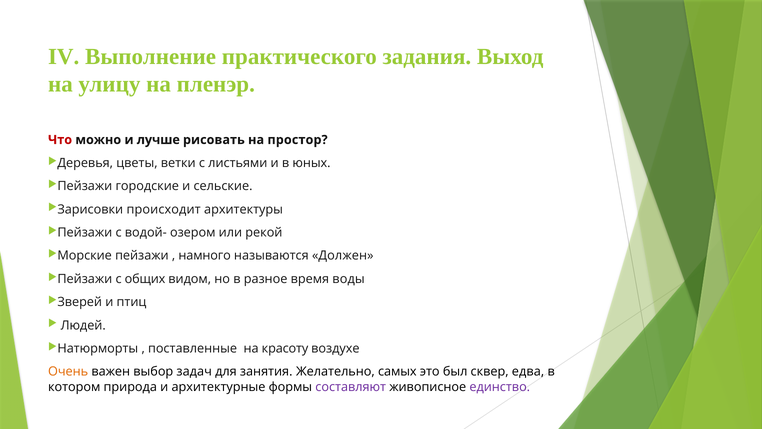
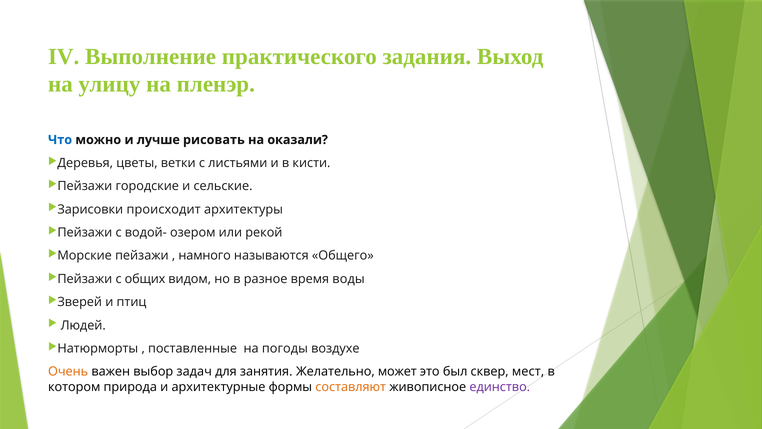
Что colour: red -> blue (60, 140)
простор: простор -> оказали (298, 140)
юных: юных -> кисти (311, 163)
Должен: Должен -> Общего (343, 256)
красоту: красоту -> погоды (285, 348)
самых: самых -> может (397, 371)
едва: едва -> мест (528, 371)
составляют colour: purple -> orange (351, 387)
